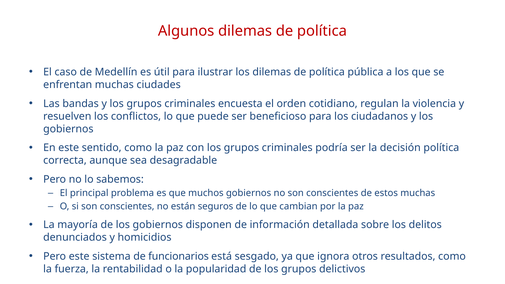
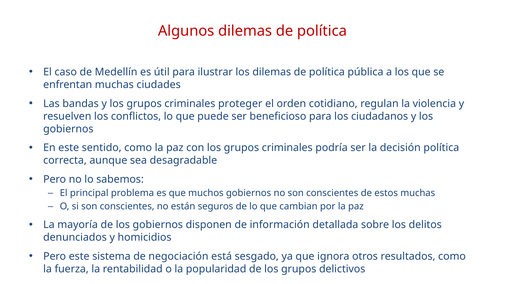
encuesta: encuesta -> proteger (240, 104)
funcionarios: funcionarios -> negociación (178, 256)
